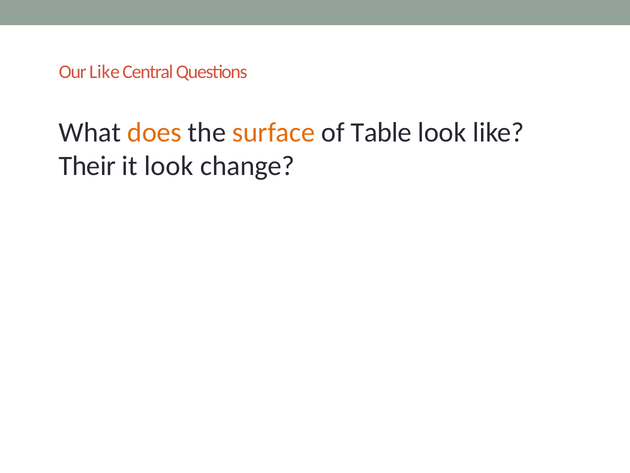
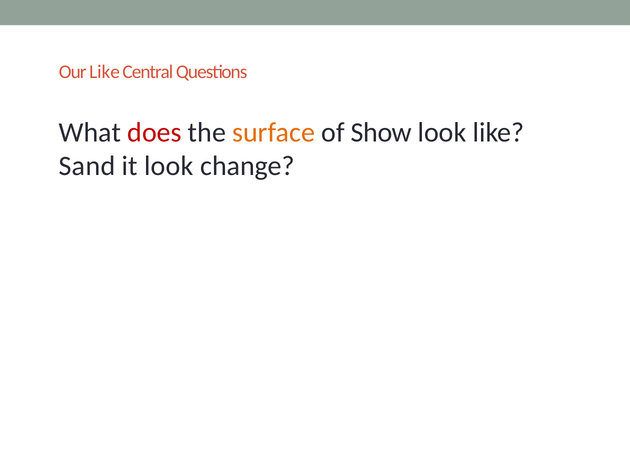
does colour: orange -> red (154, 132)
Table: Table -> Show (381, 132)
Their: Their -> Sand (87, 166)
